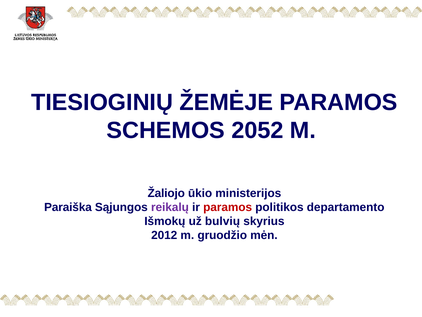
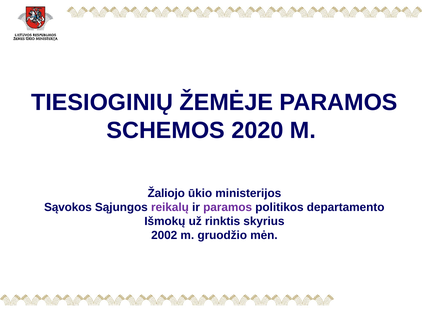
2052: 2052 -> 2020 (257, 130)
Paraiška: Paraiška -> Sąvokos (68, 207)
paramos colour: red -> purple (228, 207)
bulvių: bulvių -> rinktis (223, 221)
2012: 2012 -> 2002 (164, 235)
